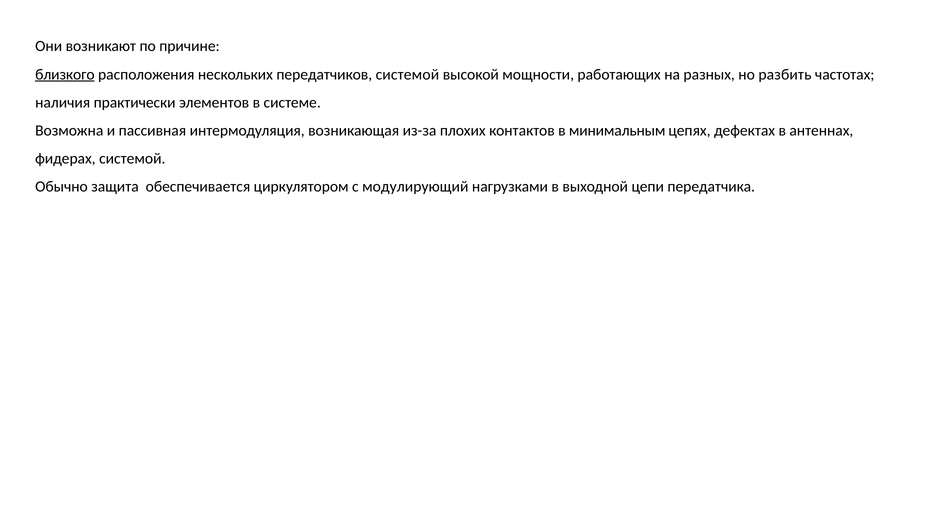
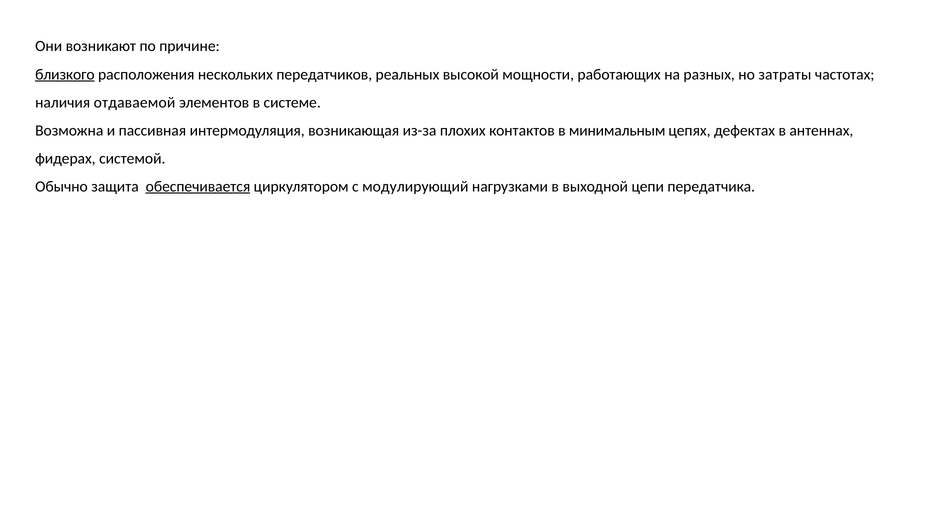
передатчиков системой: системой -> реальных (408, 74)
разбить: разбить -> затраты (785, 74)
практически: практически -> отдаваемой (135, 102)
обеспечивается underline: none -> present (198, 186)
